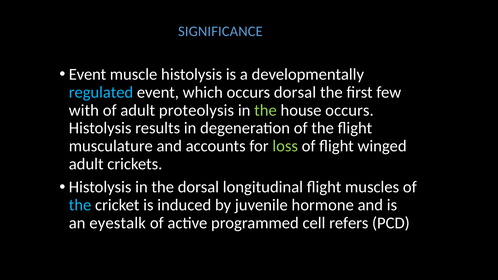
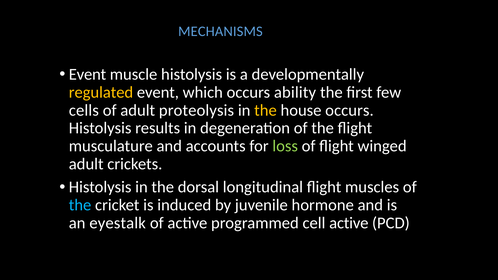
SIGNIFICANCE: SIGNIFICANCE -> MECHANISMS (220, 31)
regulated colour: light blue -> yellow (101, 92)
occurs dorsal: dorsal -> ability (295, 92)
with: with -> cells (84, 110)
the colour: light green -> yellow (266, 110)
cell refers: refers -> active (349, 223)
